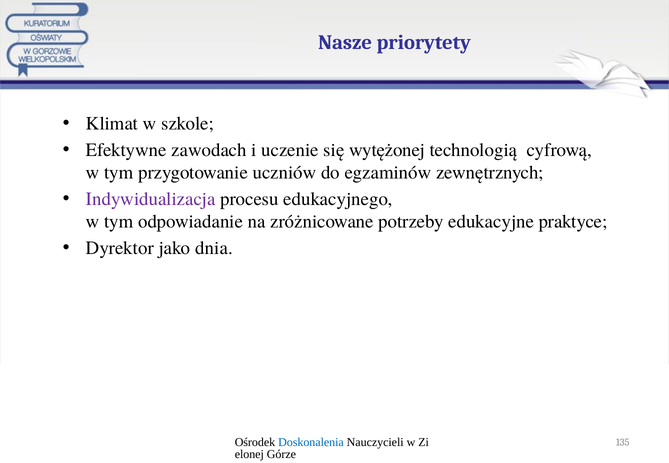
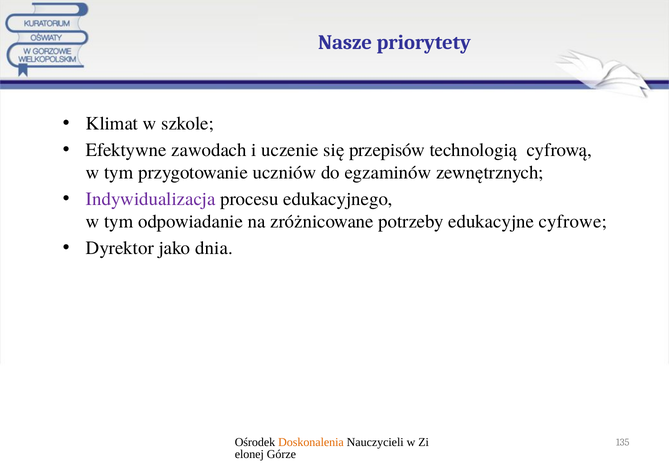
wytężonej: wytężonej -> przepisów (387, 150)
praktyce: praktyce -> cyfrowe (573, 222)
Doskonalenia colour: blue -> orange (311, 442)
